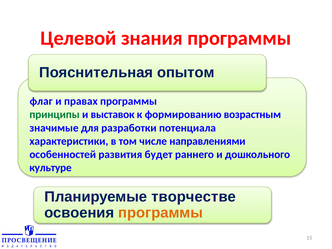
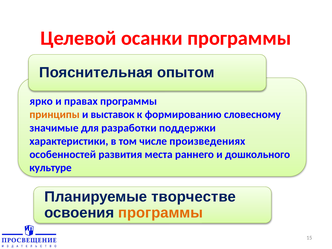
знания: знания -> осанки (152, 38)
флаг: флаг -> ярко (41, 101)
принципы colour: green -> orange (55, 115)
возрастным: возрастным -> словесному (252, 115)
потенциала: потенциала -> поддержки (187, 128)
направлениями: направлениями -> произведениях (207, 141)
будет: будет -> места (159, 154)
